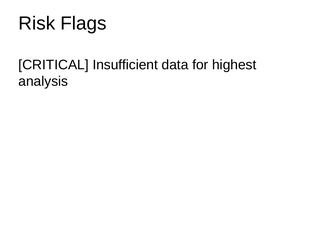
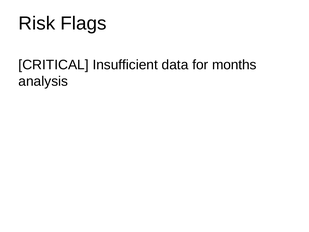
highest: highest -> months (234, 65)
